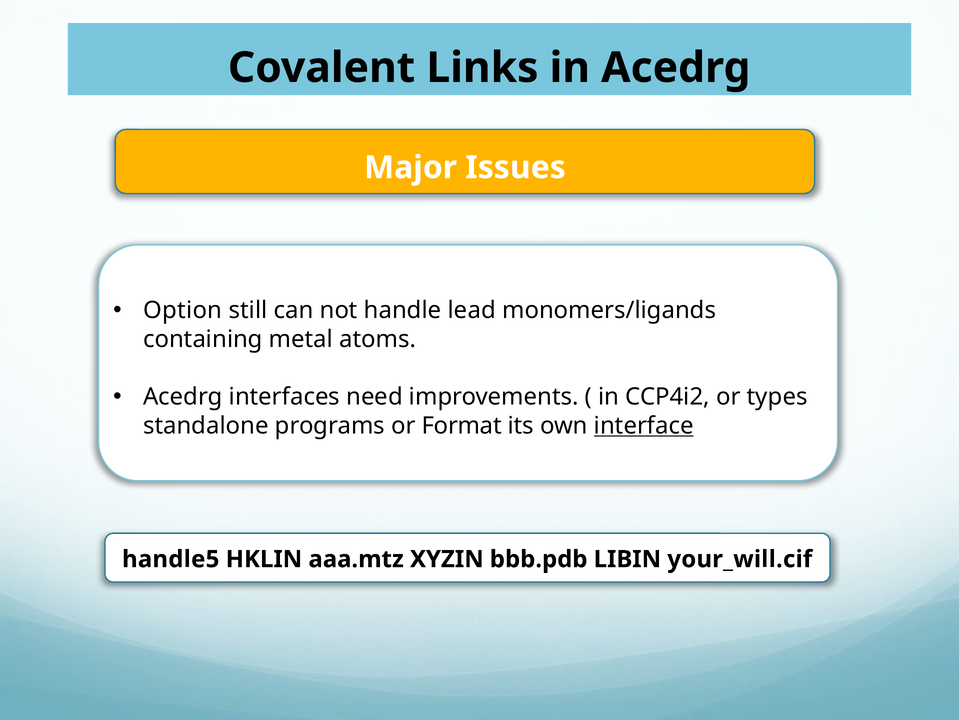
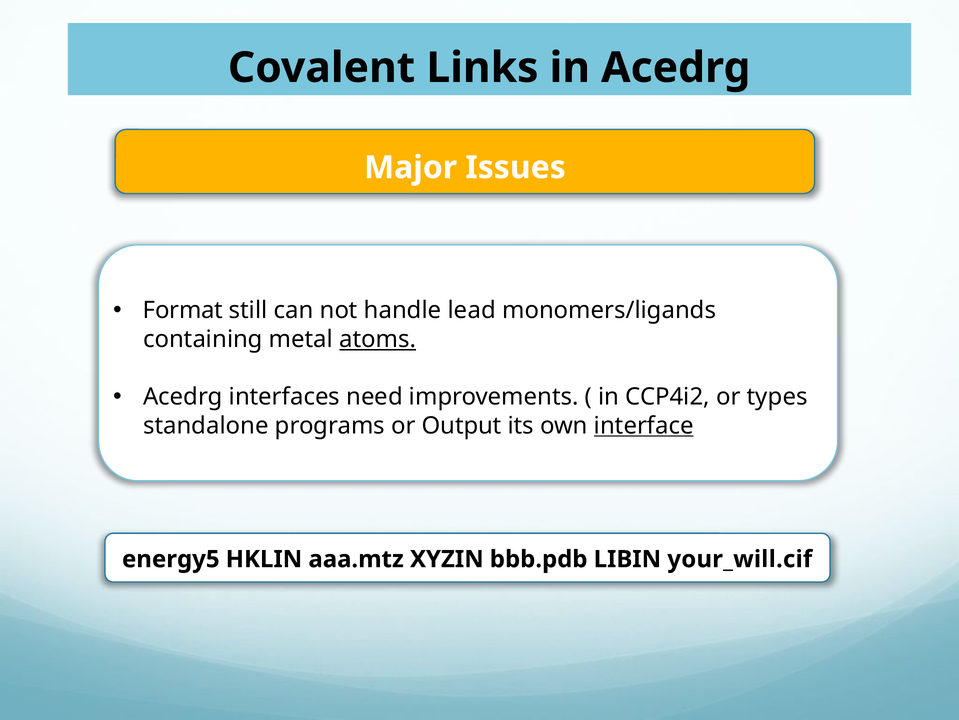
Option: Option -> Format (183, 310)
atoms underline: none -> present (378, 339)
Format: Format -> Output (462, 425)
handle5: handle5 -> energy5 (171, 559)
